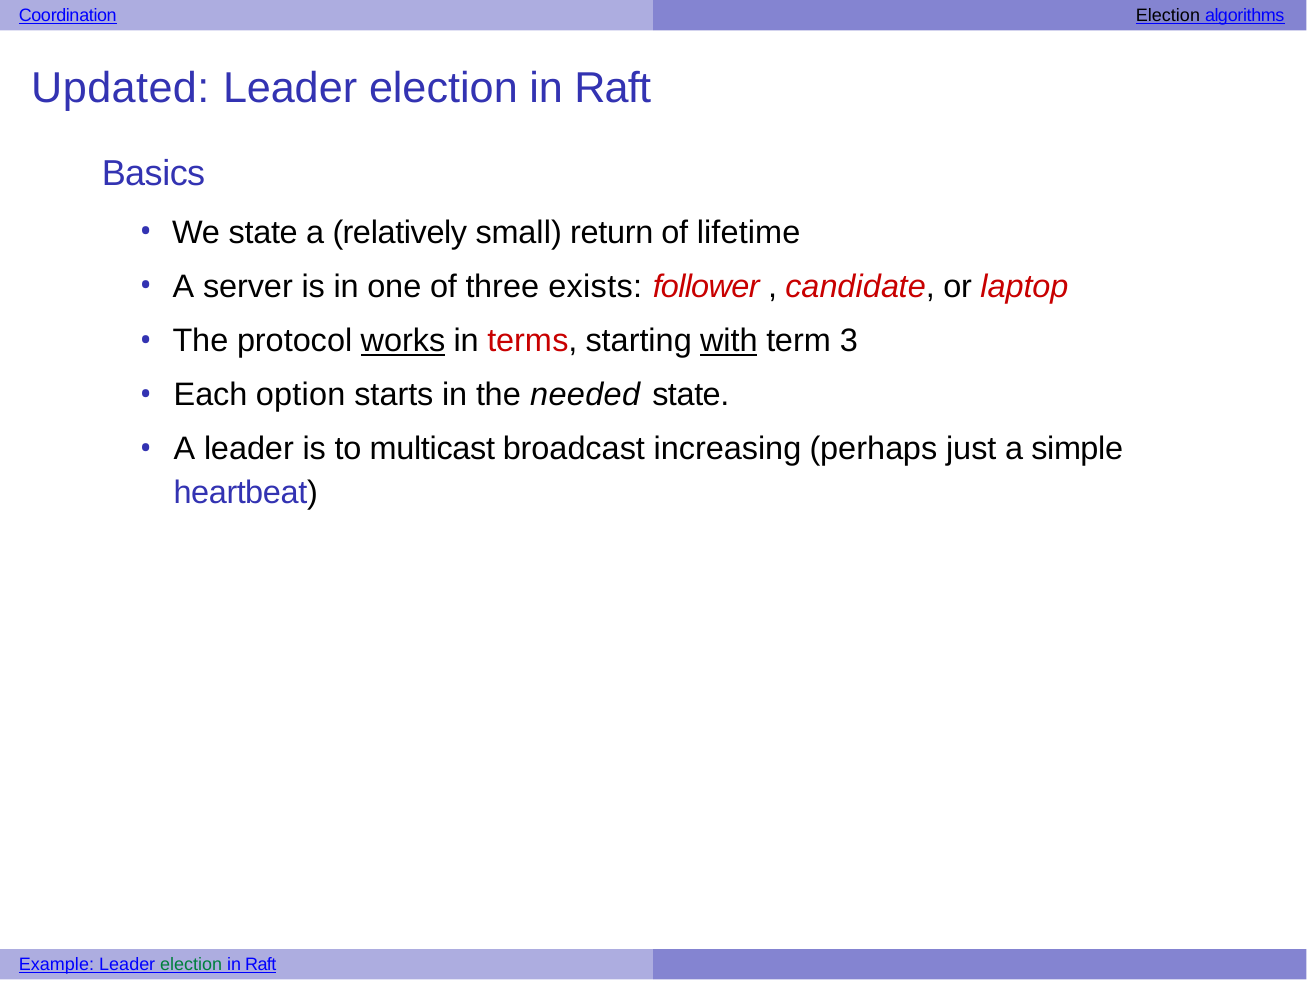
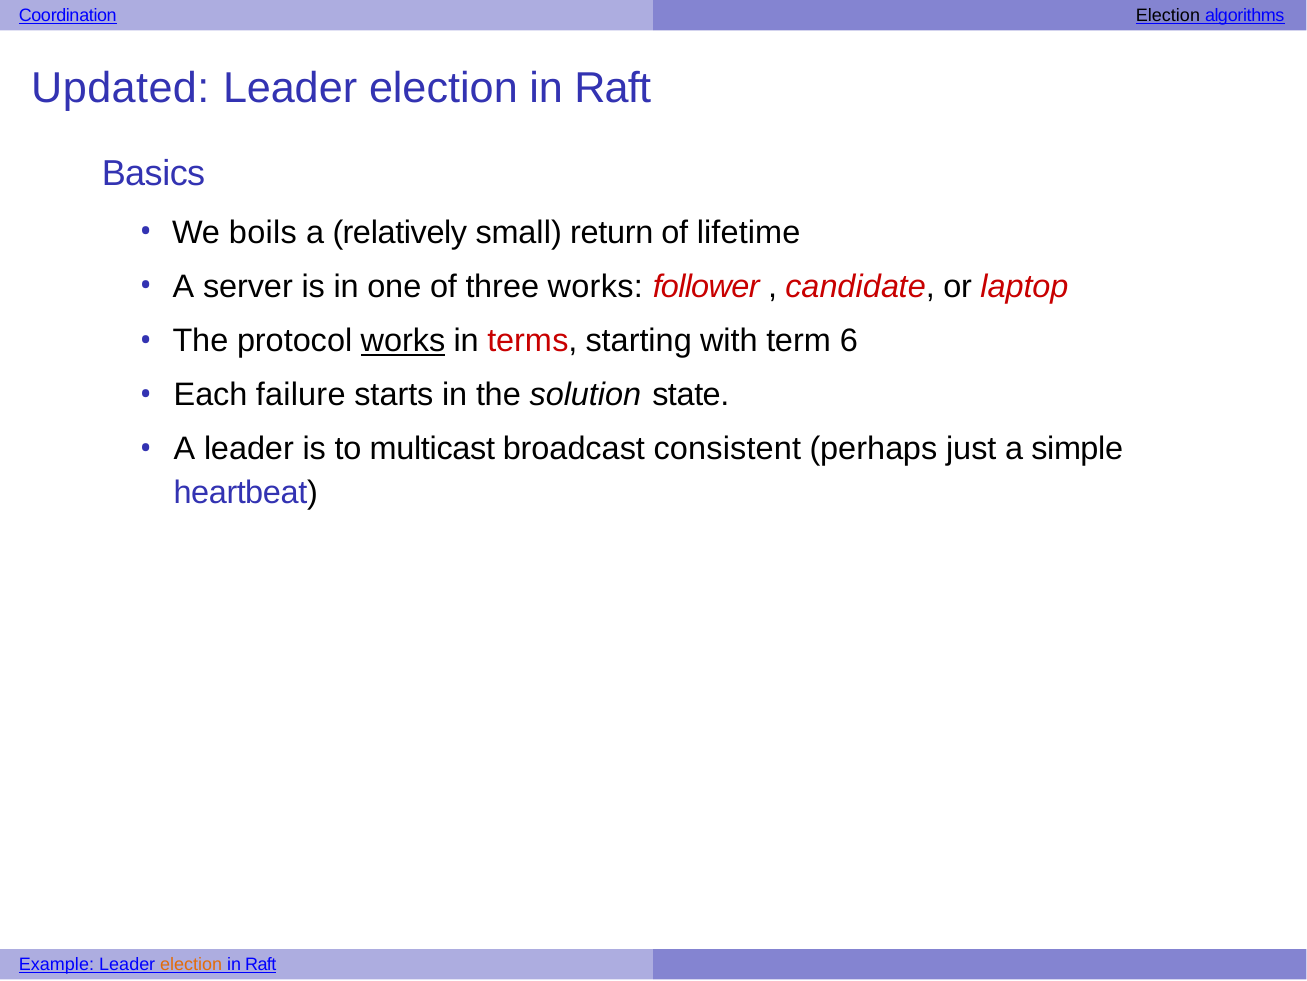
We state: state -> boils (263, 232)
three exists: exists -> works (595, 287)
with underline: present -> none (729, 341)
3: 3 -> 6 (849, 341)
option: option -> failure (301, 395)
needed: needed -> solution (585, 395)
increasing: increasing -> consistent (727, 449)
election colour: green -> orange (191, 964)
